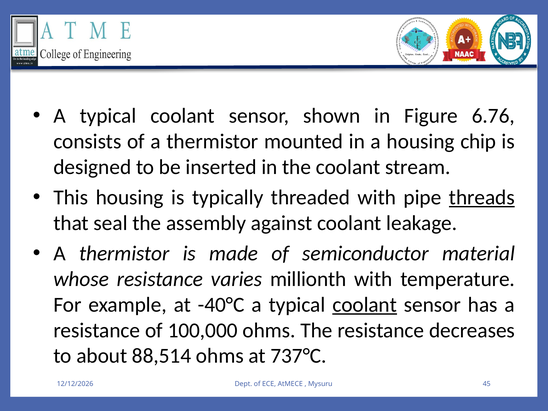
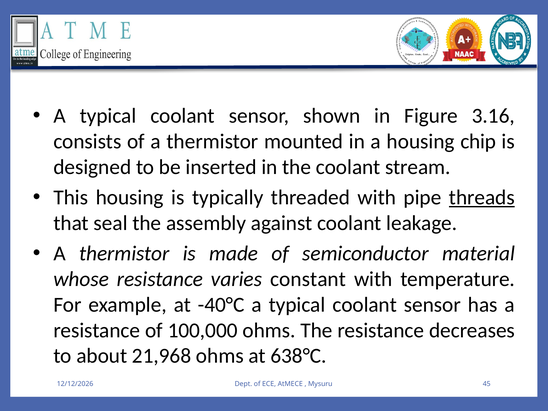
6.76: 6.76 -> 3.16 (493, 116)
millionth: millionth -> constant (308, 279)
coolant underline: present -> none (365, 305)
88,514: 88,514 -> 21,968 (162, 356)
737°C: 737°C -> 638°C (299, 356)
